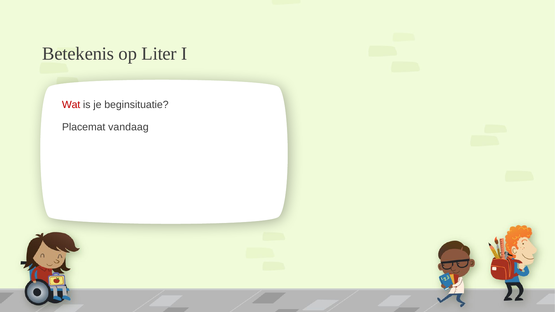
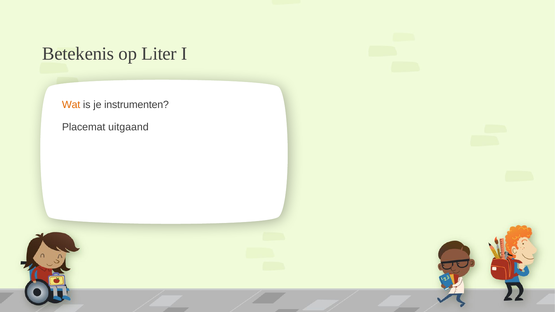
Wat colour: red -> orange (71, 105)
beginsituatie: beginsituatie -> instrumenten (137, 105)
vandaag: vandaag -> uitgaand (128, 127)
